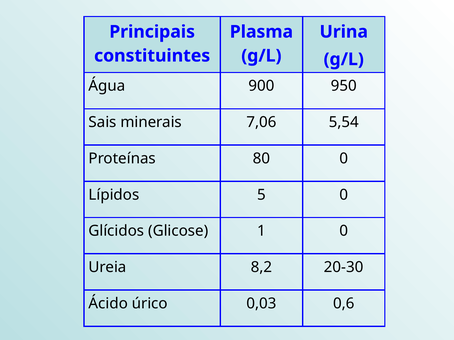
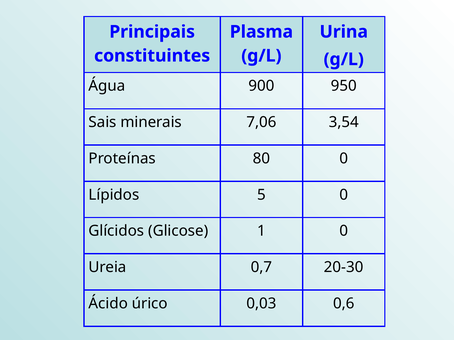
5,54: 5,54 -> 3,54 (344, 122)
8,2: 8,2 -> 0,7 (261, 268)
